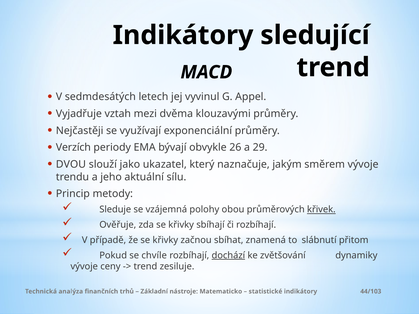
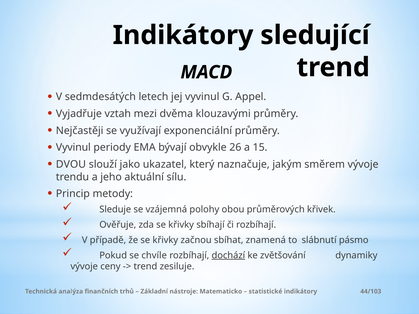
Verzích: Verzích -> Vyvinul (73, 148)
29: 29 -> 15 (260, 148)
křivek underline: present -> none (321, 210)
přitom: přitom -> pásmo (354, 240)
